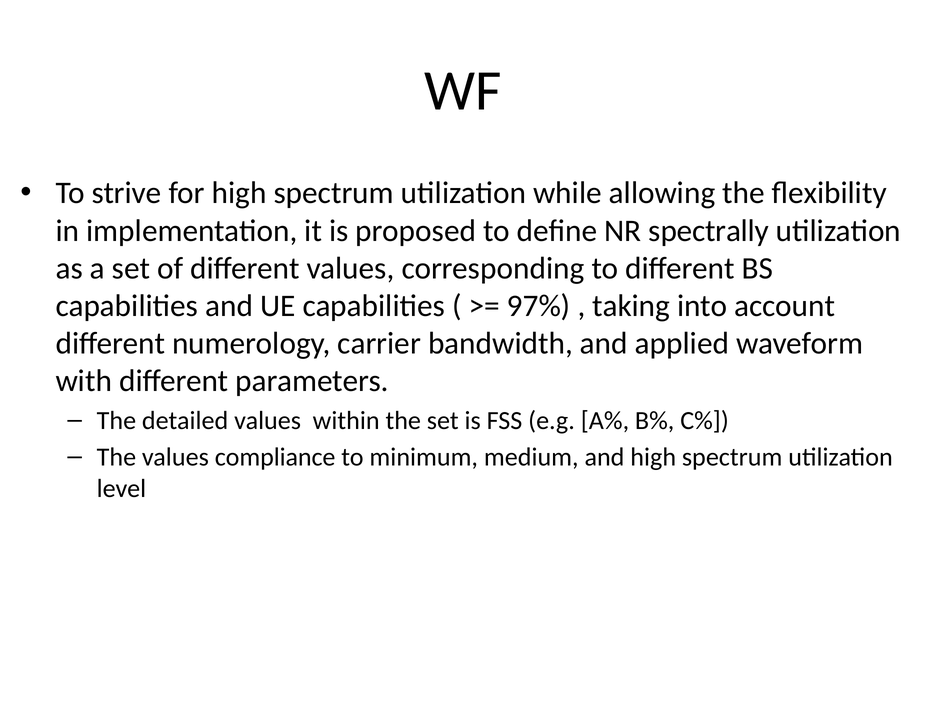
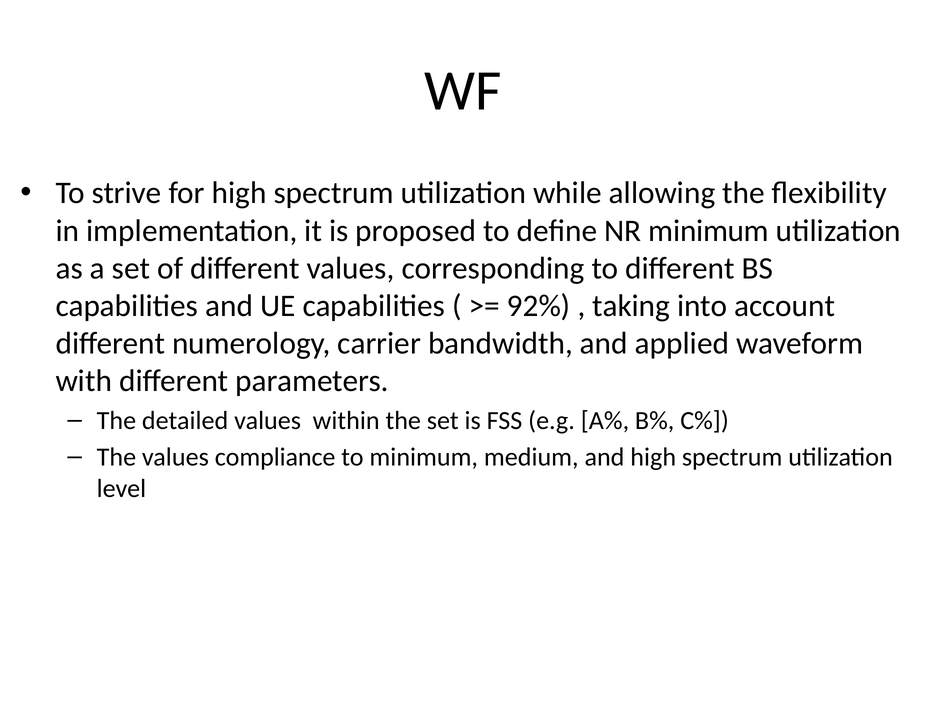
NR spectrally: spectrally -> minimum (709, 230)
97%: 97% -> 92% (539, 306)
